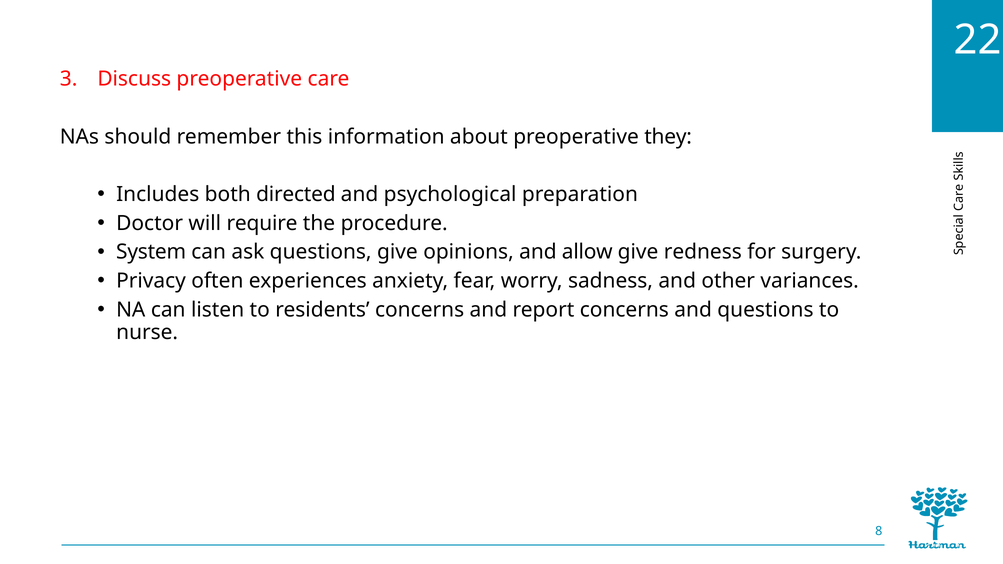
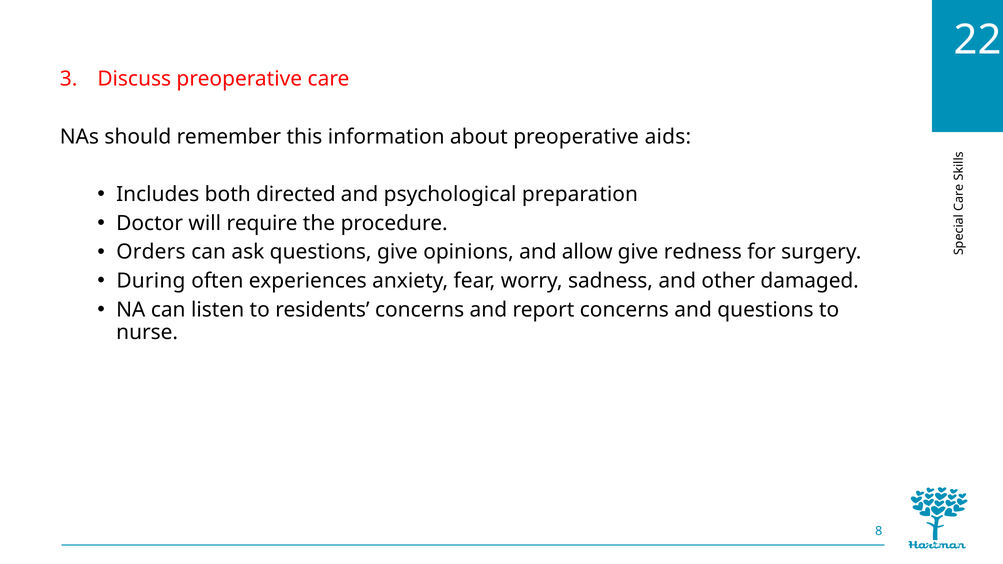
they: they -> aids (668, 137)
System: System -> Orders (151, 252)
Privacy: Privacy -> During (151, 281)
variances: variances -> damaged (810, 281)
